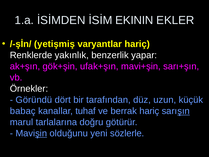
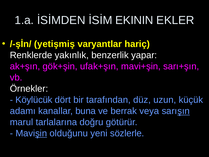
Göründü: Göründü -> Köylücük (34, 100)
babaç: babaç -> adamı (23, 111)
tuhaf: tuhaf -> buna (86, 111)
berrak hariç: hariç -> veya (149, 111)
